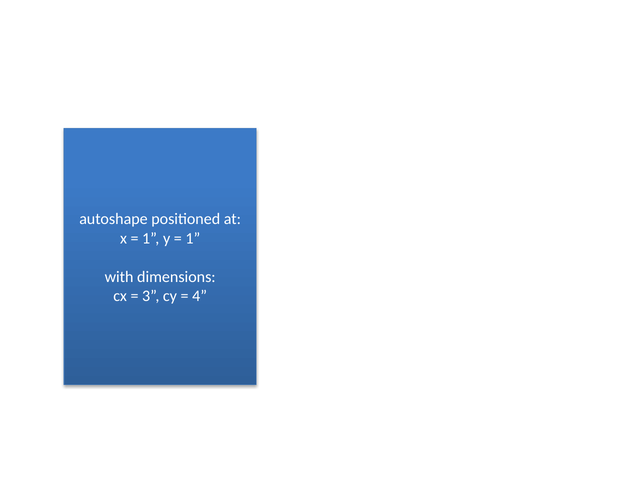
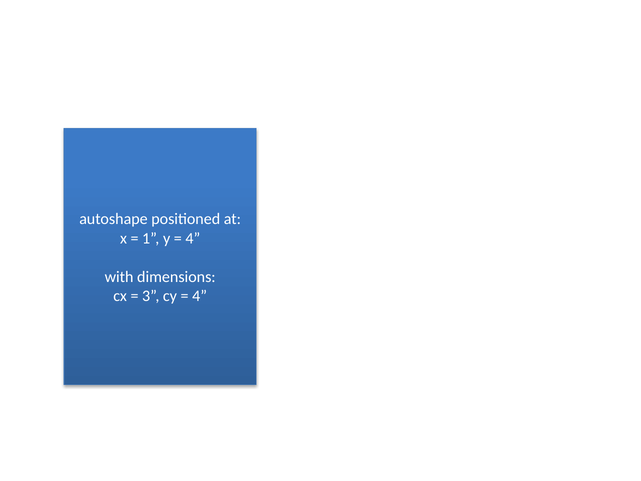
1: 1 -> 4 (193, 238)
